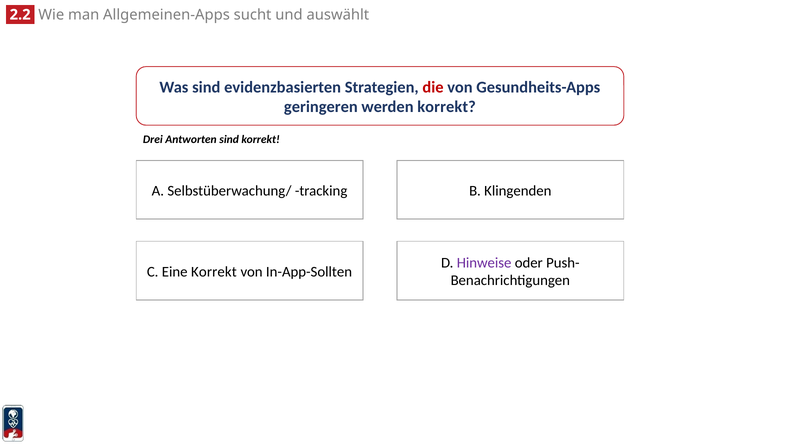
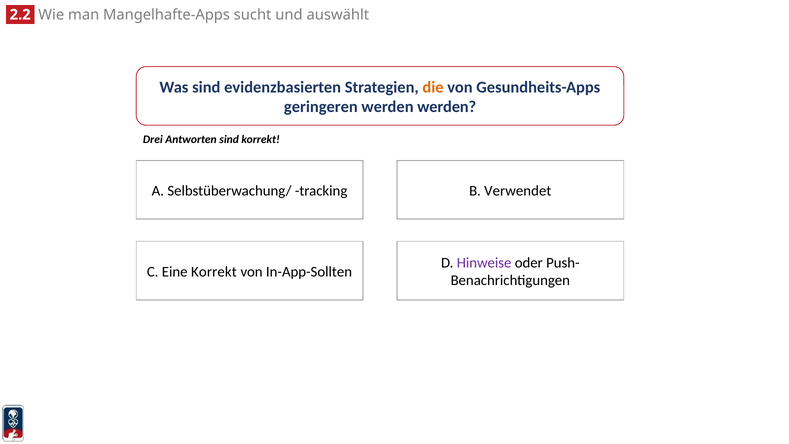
Allgemeinen-Apps: Allgemeinen-Apps -> Mangelhafte-Apps (167, 15)
die colour: red -> orange (433, 87)
werden korrekt: korrekt -> werden (447, 107)
Klingenden: Klingenden -> Verwendet (518, 191)
